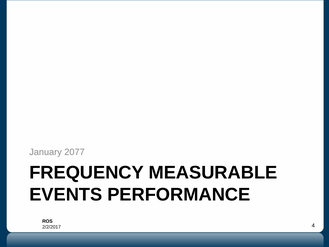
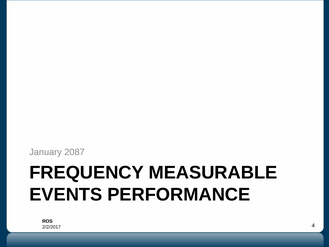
2077: 2077 -> 2087 (75, 152)
